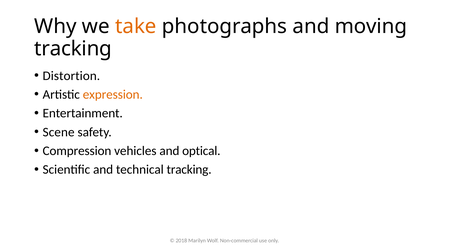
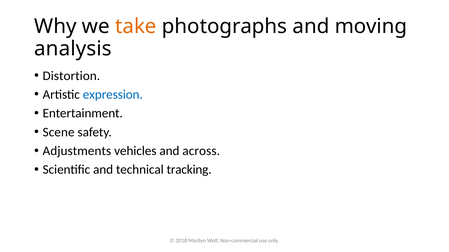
tracking: tracking -> analysis (73, 49)
expression colour: orange -> blue (113, 95)
Compression: Compression -> Adjustments (77, 151)
optical: optical -> across (201, 151)
